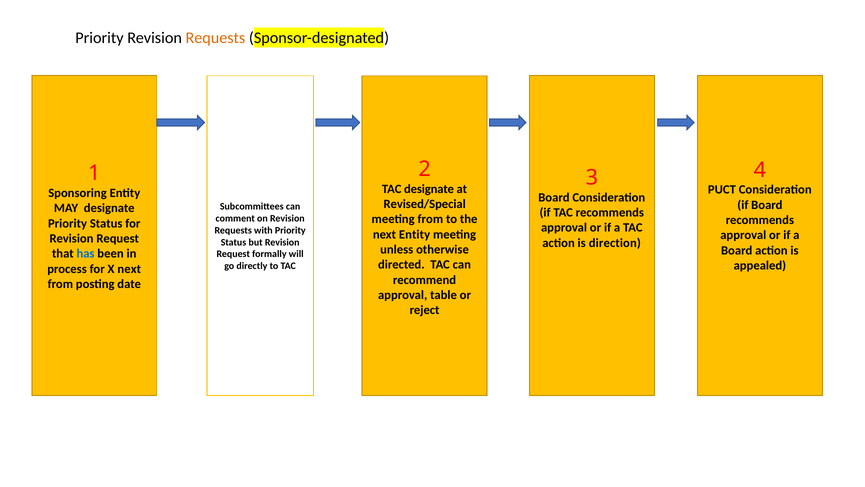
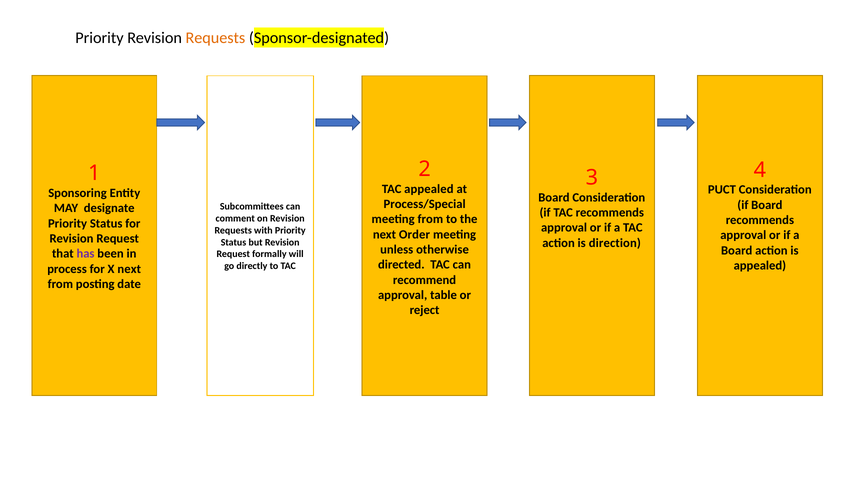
TAC designate: designate -> appealed (429, 189)
Revised/Special: Revised/Special -> Process/Special (425, 204)
next Entity: Entity -> Order (414, 234)
has colour: blue -> purple (86, 254)
